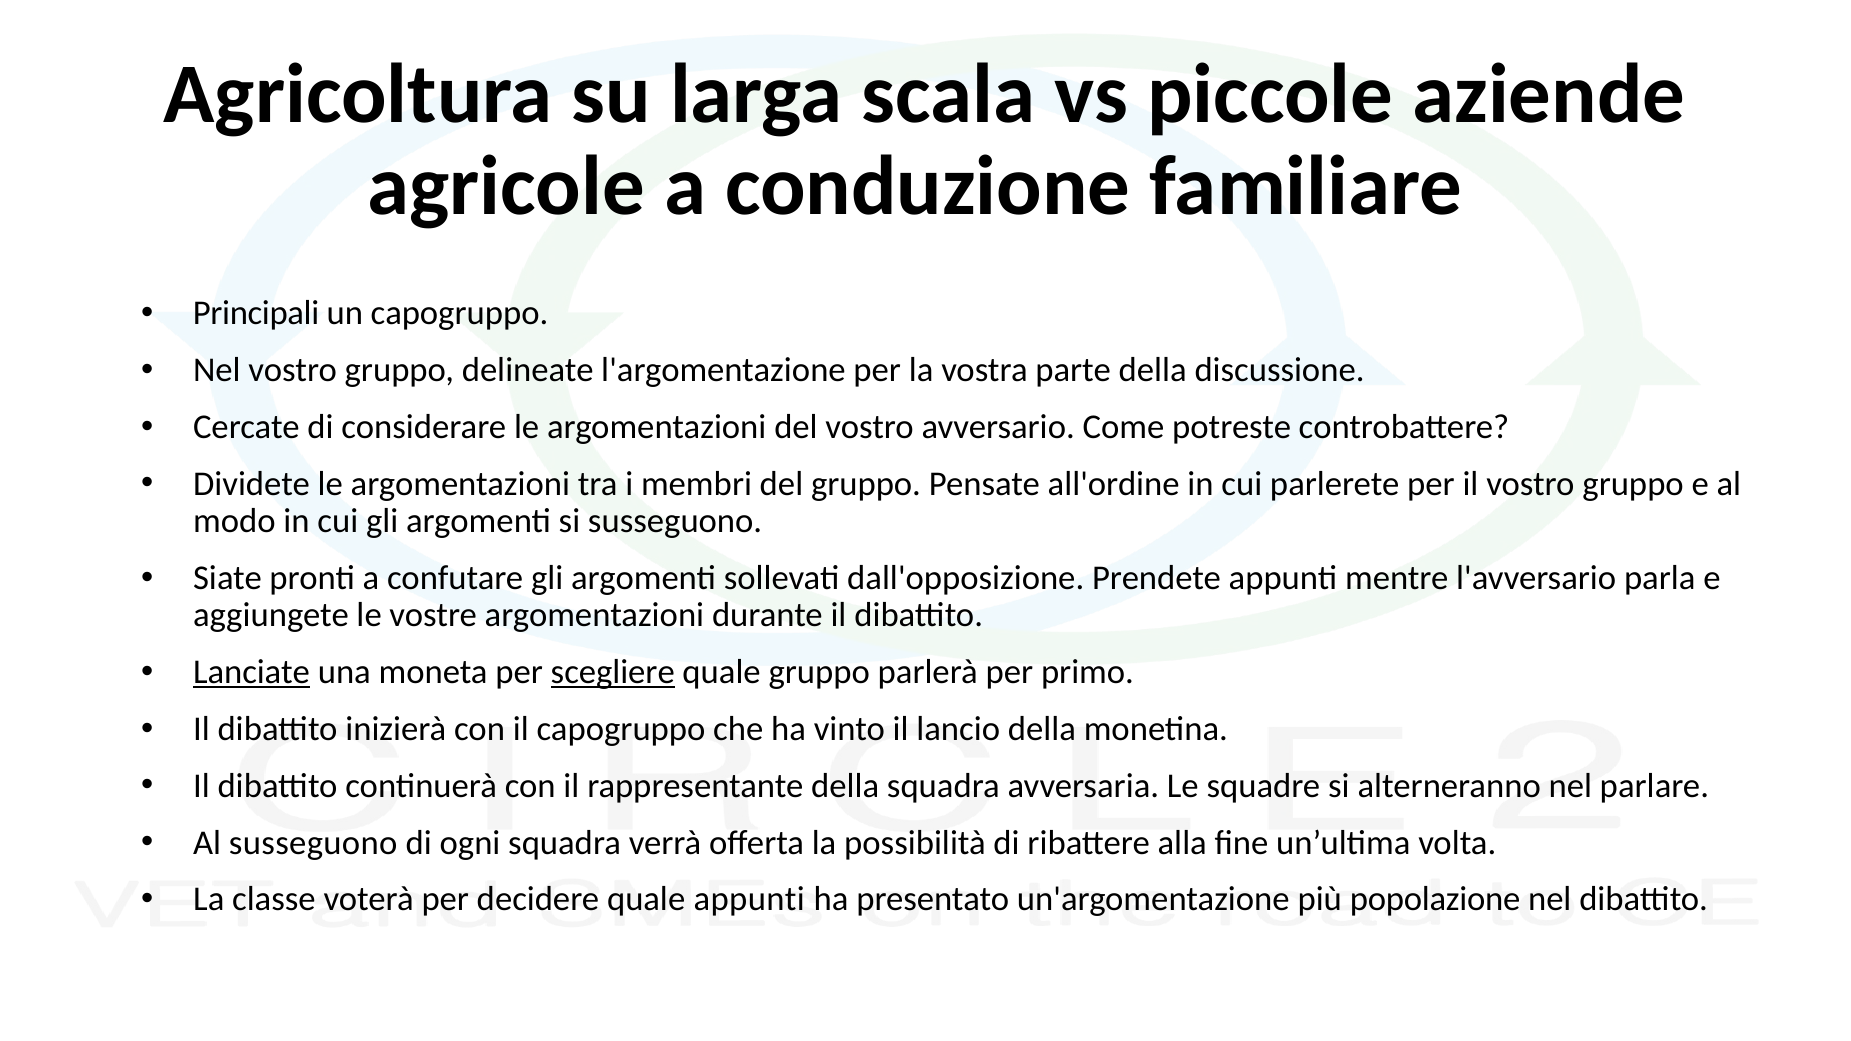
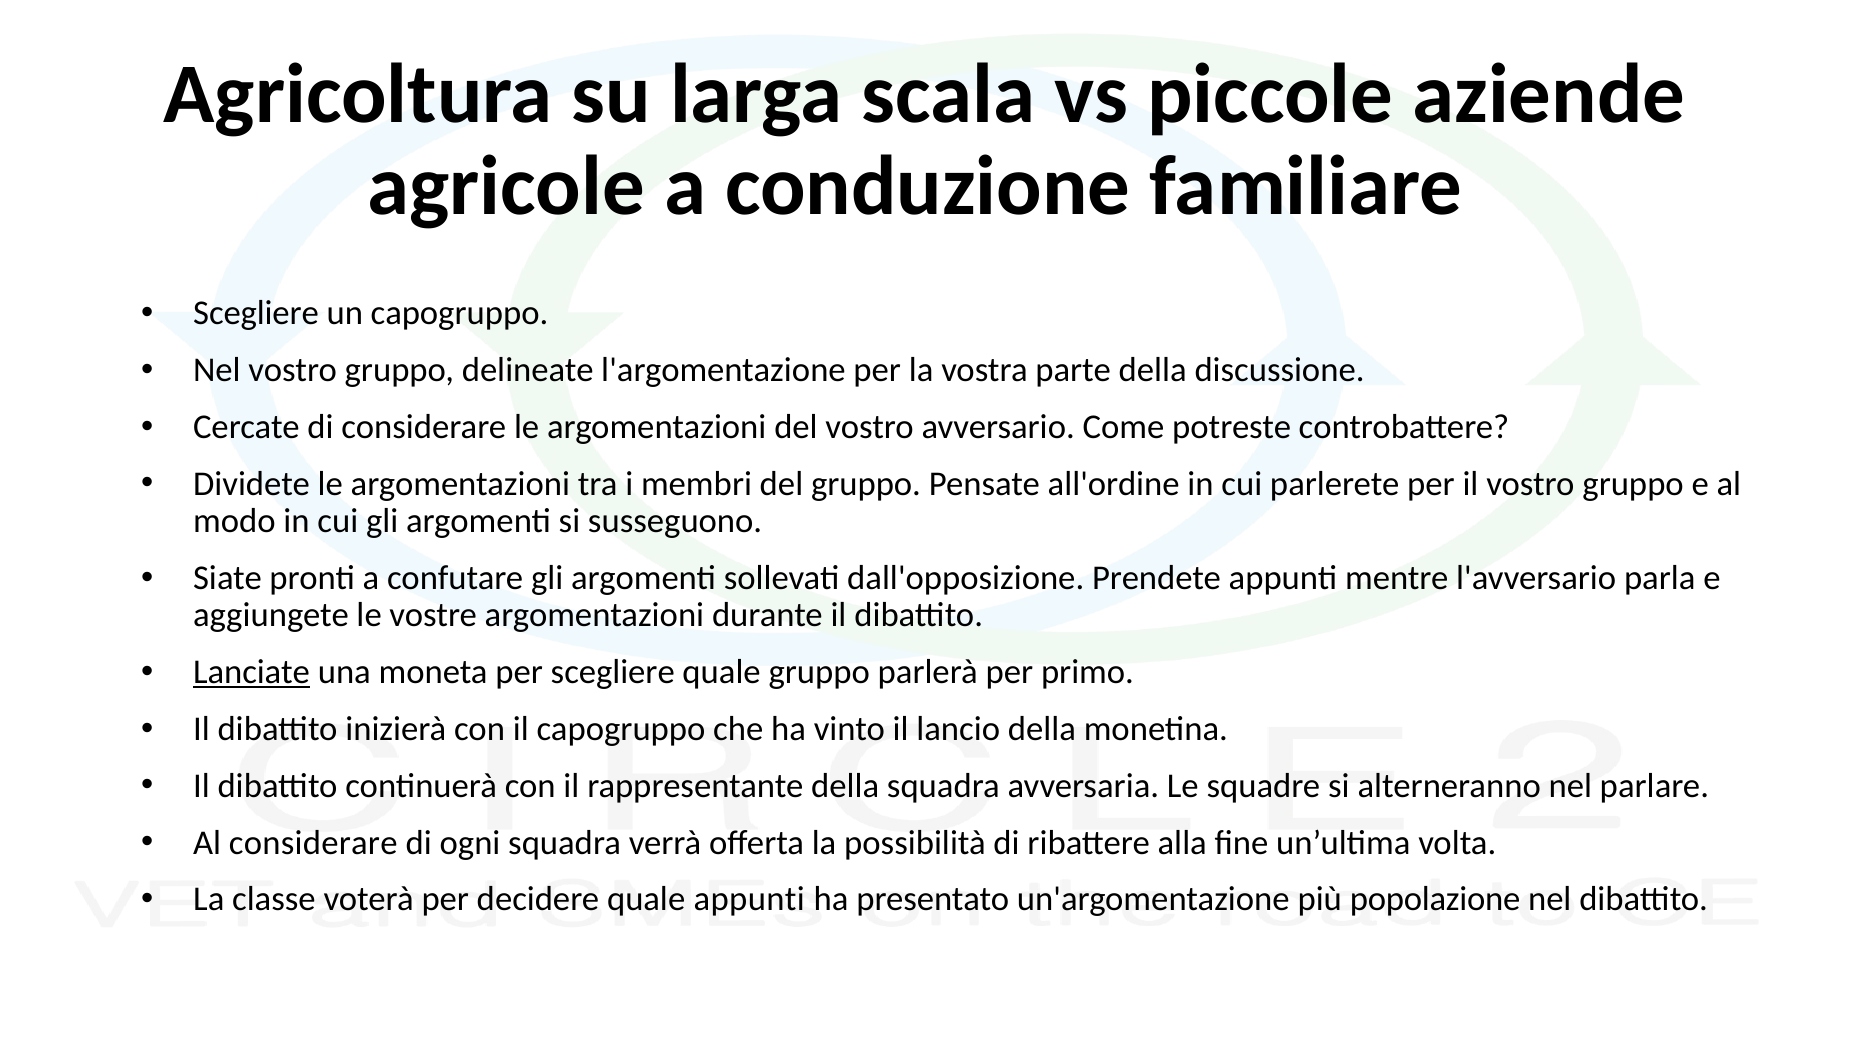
Principali: Principali -> Scegliere (256, 313)
scegliere underline: present -> none (613, 672)
Al susseguono: susseguono -> considerare (313, 843)
